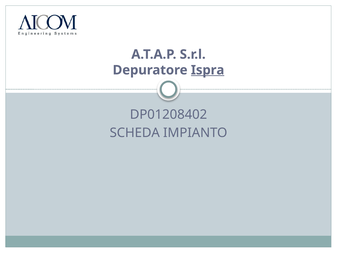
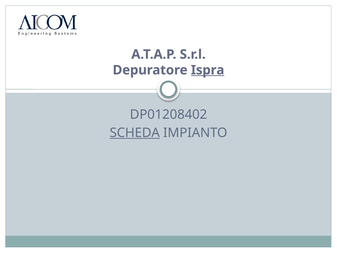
SCHEDA underline: none -> present (135, 133)
